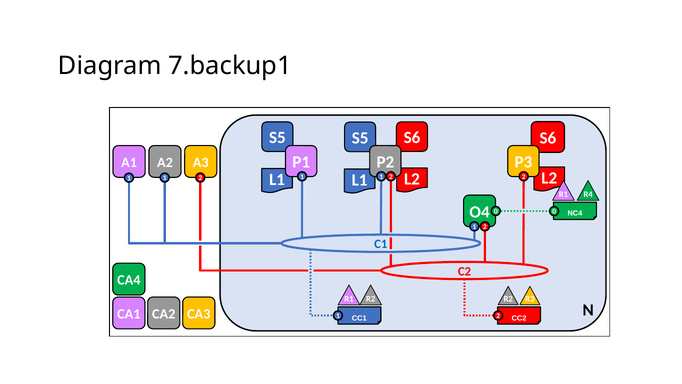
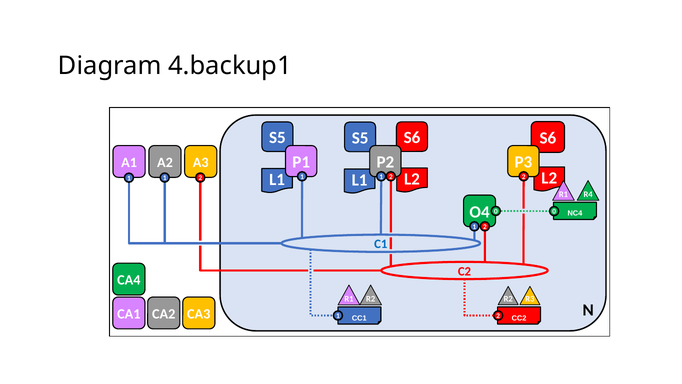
7.backup1: 7.backup1 -> 4.backup1 (230, 66)
